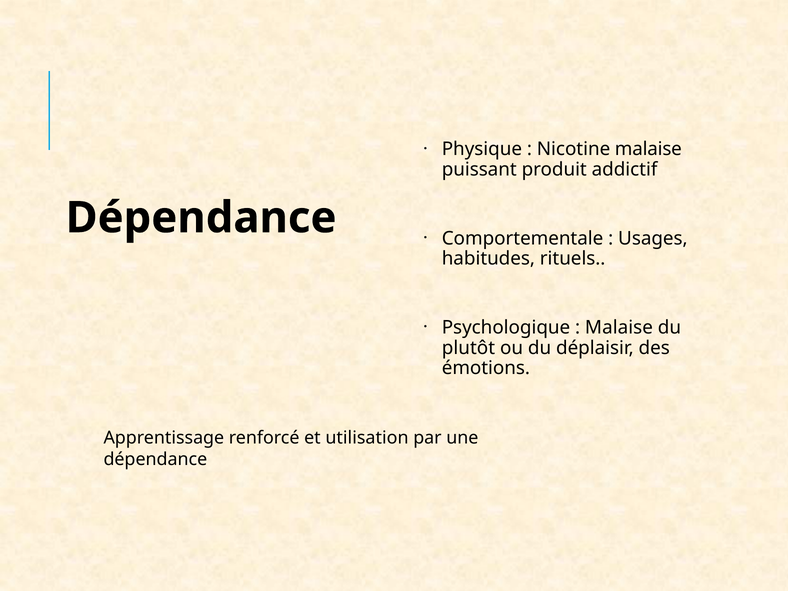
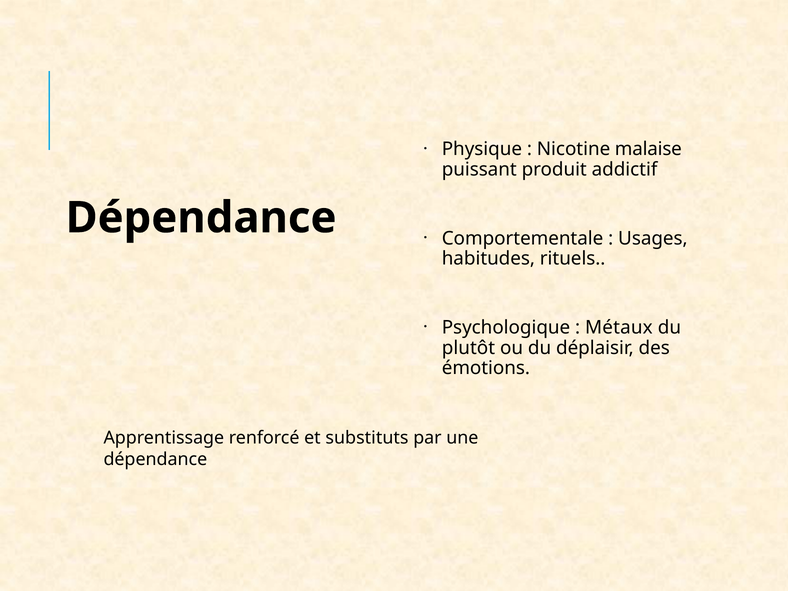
Malaise: Malaise -> Métaux (619, 328)
utilisation: utilisation -> substituts (367, 438)
